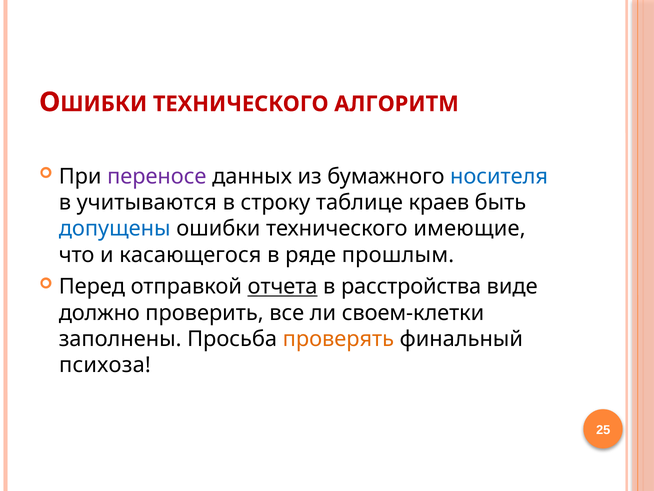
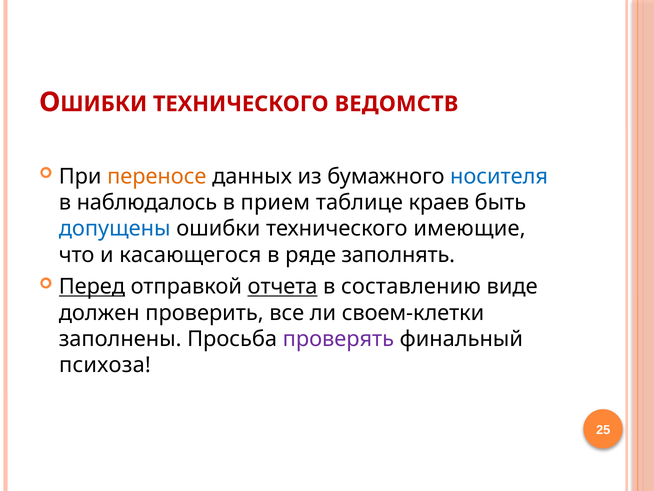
АЛГОРИТМ: АЛГОРИТМ -> ВЕДОМСТВ (396, 104)
переносе colour: purple -> orange (157, 176)
учитываются: учитываются -> наблюдалось (147, 202)
строку: строку -> прием (275, 202)
прошлым: прошлым -> заполнять (398, 255)
Перед underline: none -> present (92, 286)
расстройства: расстройства -> составлению (411, 286)
должно: должно -> должен (99, 312)
проверять colour: orange -> purple (338, 339)
